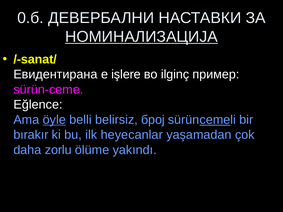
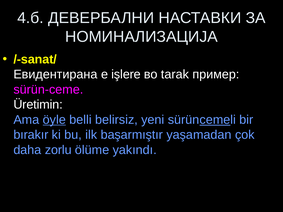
0.б: 0.б -> 4.б (30, 18)
НОМИНАЛИЗАЦИЈА underline: present -> none (141, 37)
ilginç: ilginç -> tarak (175, 75)
Eğlence: Eğlence -> Üretimin (38, 105)
број: број -> yeni (153, 120)
heyecanlar: heyecanlar -> başarmıştır (132, 135)
